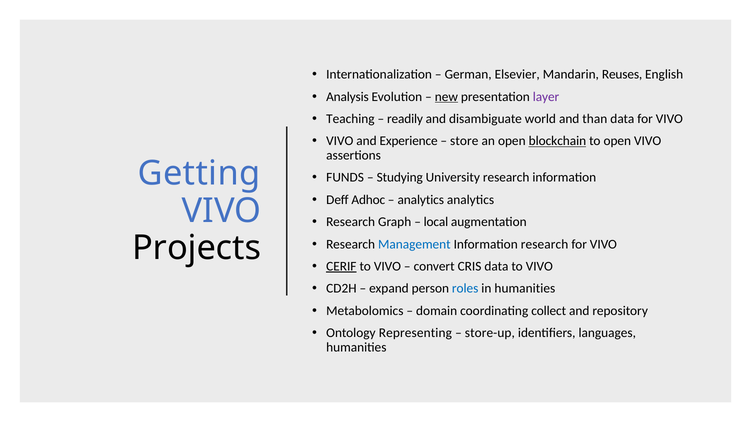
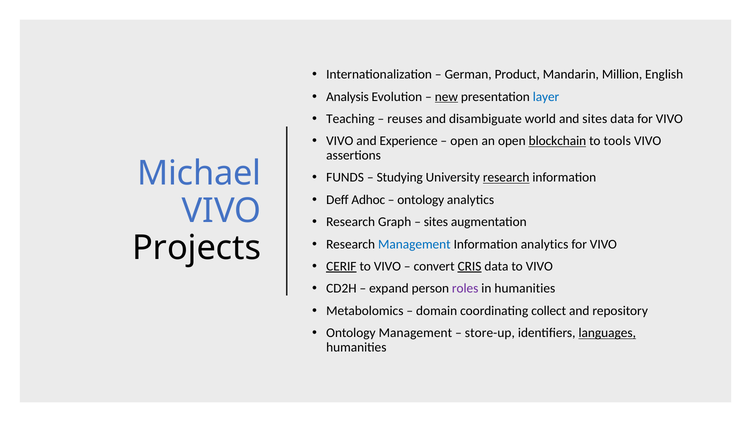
Elsevier: Elsevier -> Product (517, 75)
Reuses: Reuses -> Million (622, 75)
layer colour: purple -> blue (546, 97)
readily: readily -> reuses (405, 119)
and than: than -> sites (595, 119)
store: store -> open (464, 141)
to open: open -> tools (617, 141)
Getting: Getting -> Michael (199, 174)
research underline: none -> present (506, 178)
analytics: analytics -> ontology (421, 200)
local: local -> sites (436, 222)
Information research: research -> analytics (545, 244)
CRIS underline: none -> present (470, 267)
roles colour: blue -> purple (465, 289)
Ontology Representing: Representing -> Management (415, 333)
languages underline: none -> present (607, 333)
